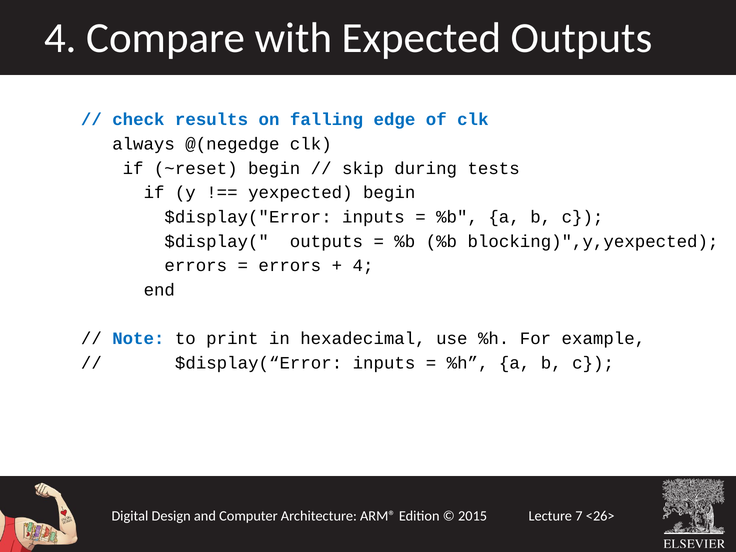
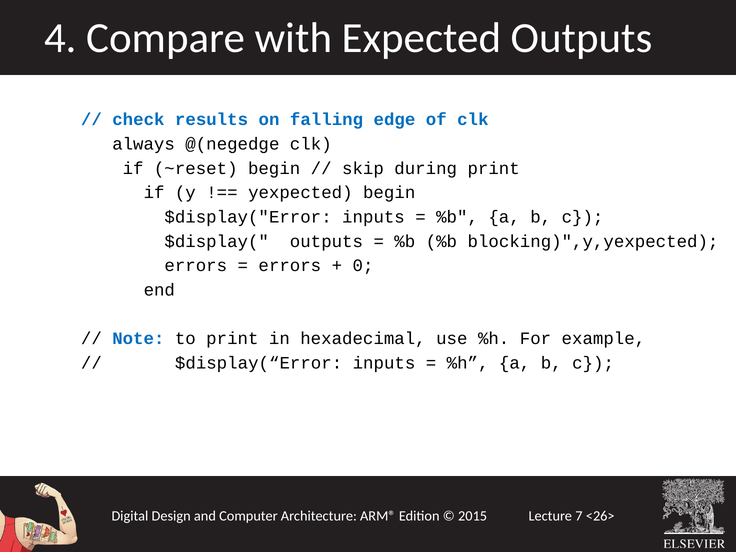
during tests: tests -> print (494, 168)
4: 4 -> 0 (363, 266)
